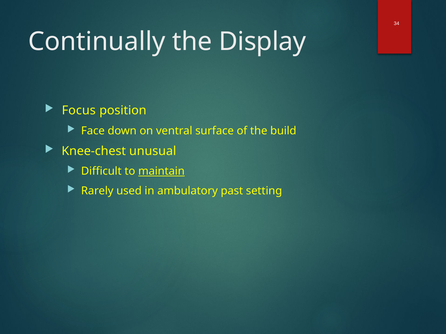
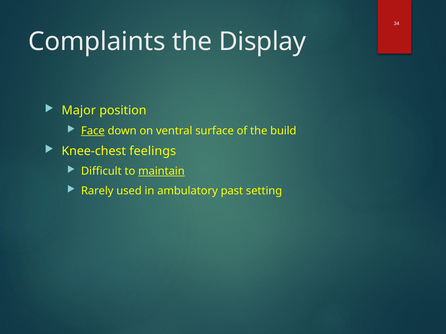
Continually: Continually -> Complaints (97, 42)
Focus: Focus -> Major (79, 111)
Face underline: none -> present (93, 131)
unusual: unusual -> feelings (153, 151)
